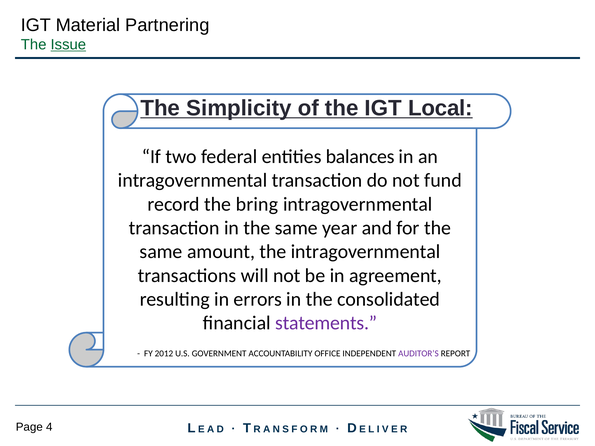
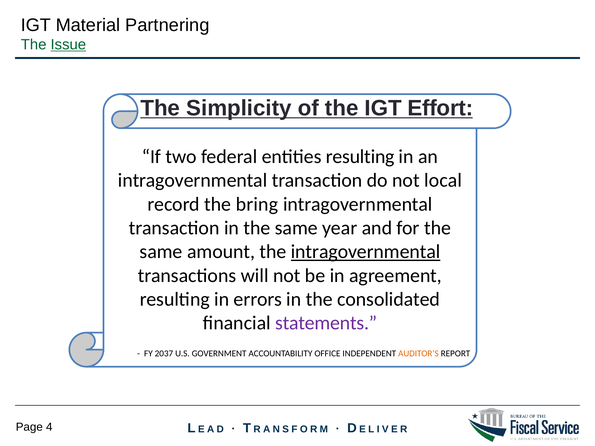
Local: Local -> Effort (440, 108)
entities balances: balances -> resulting (360, 157)
fund: fund -> local (443, 180)
intragovernmental underline: none -> present (366, 252)
2012: 2012 -> 2037 (164, 354)
AUDITOR’S colour: purple -> orange (418, 354)
